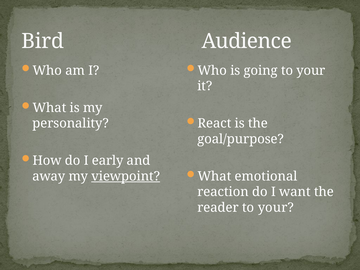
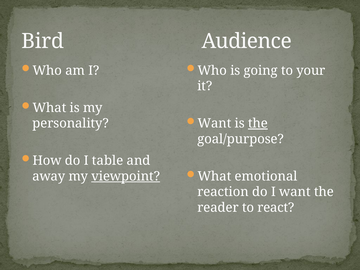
React: React -> Want (214, 123)
the underline: none -> present (258, 123)
early: early -> table (108, 161)
reader to your: your -> react (276, 208)
